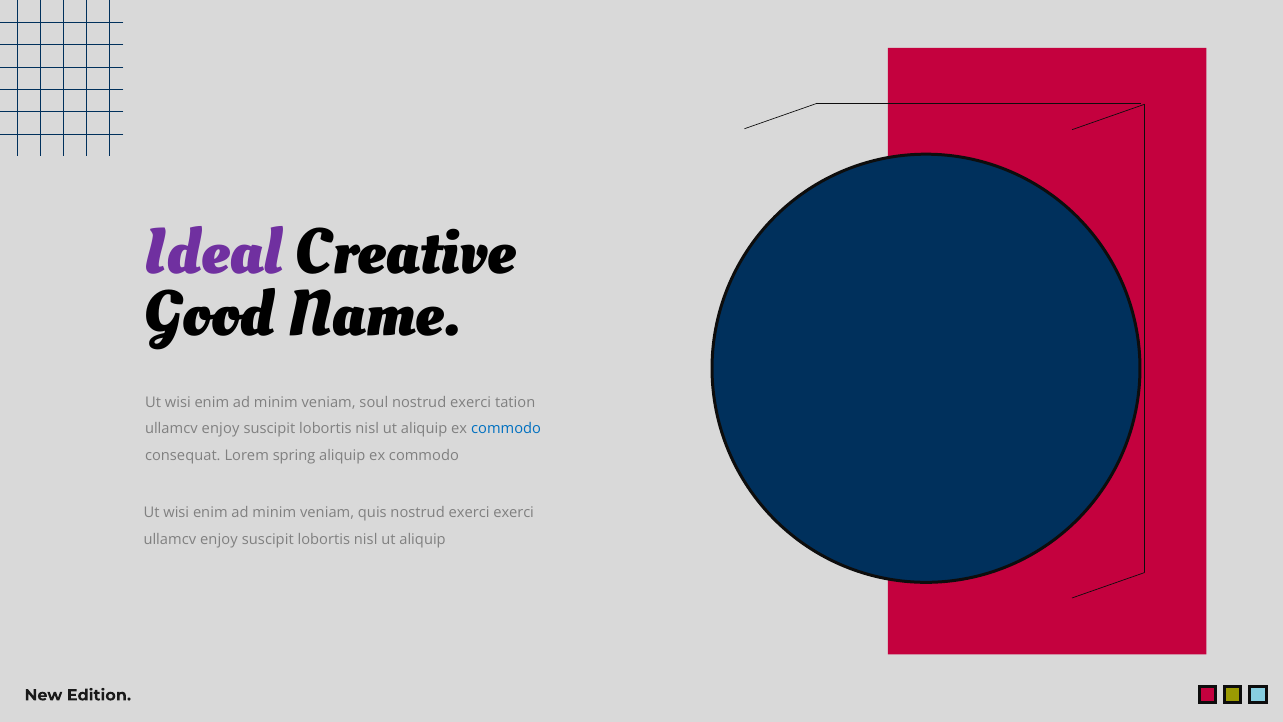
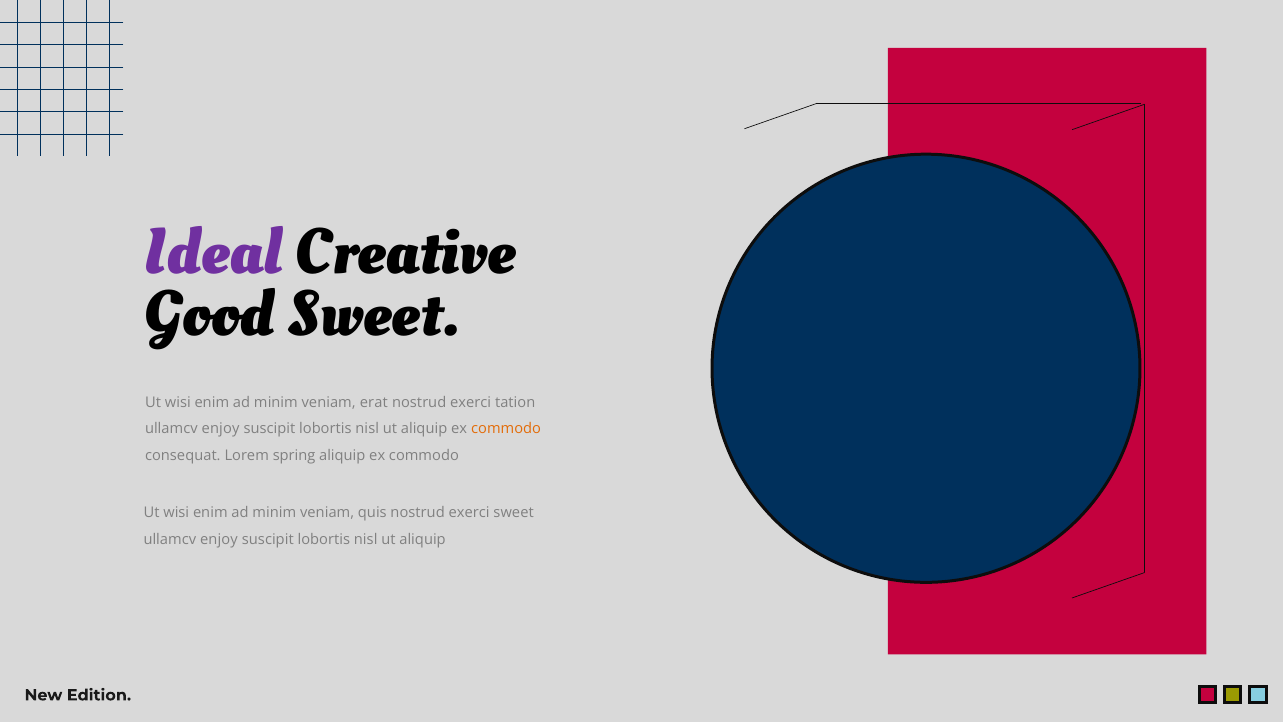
Good Name: Name -> Sweet (374, 315)
soul: soul -> erat (374, 402)
commodo colour: blue -> orange (506, 429)
exerci exerci: exerci -> sweet (514, 513)
